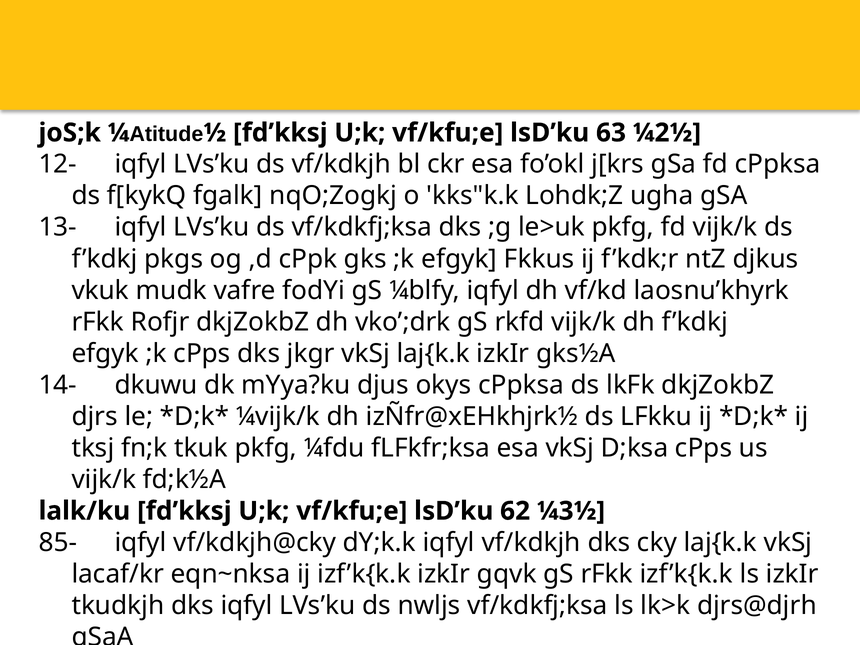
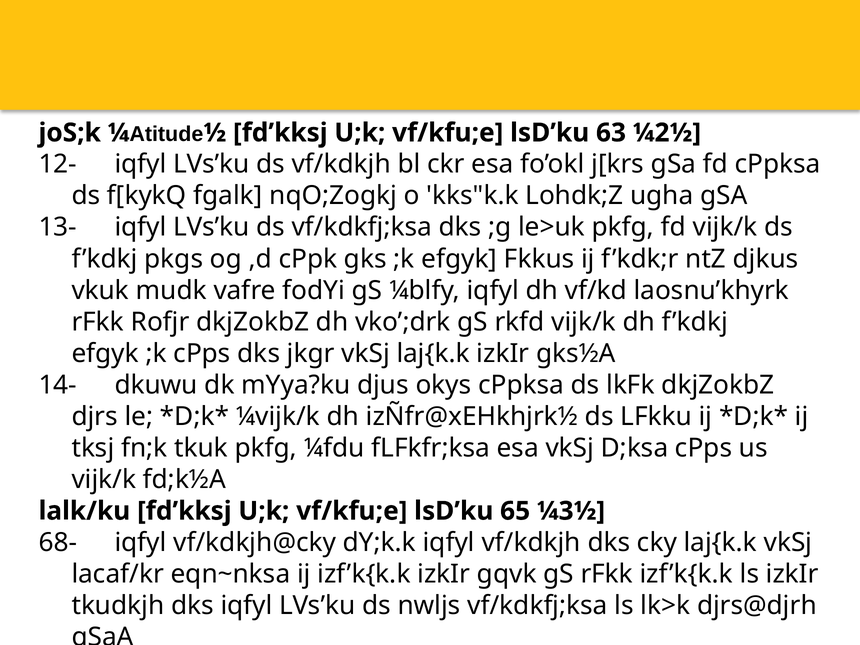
62: 62 -> 65 (515, 511)
85-: 85- -> 68- (58, 543)
